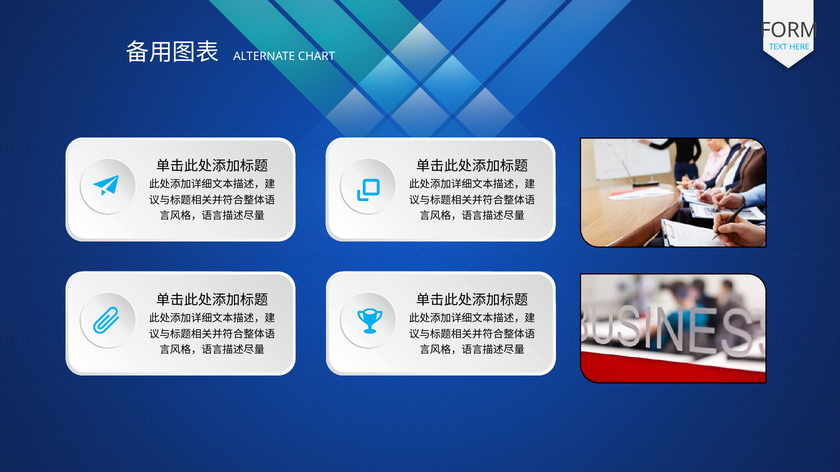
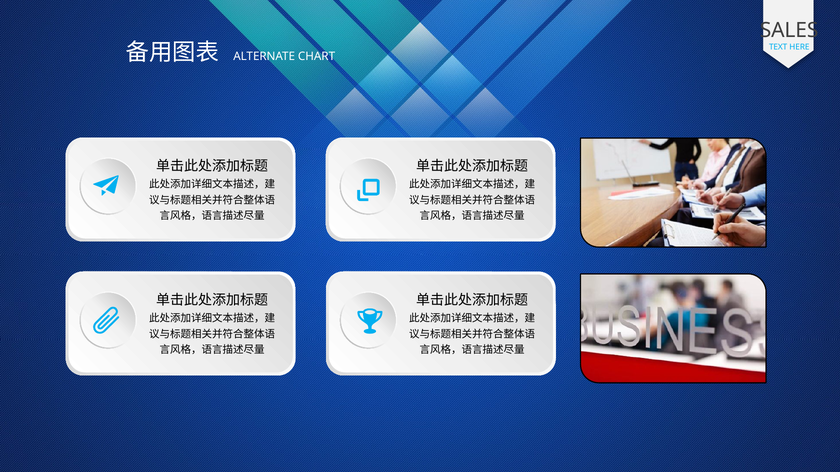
FORM: FORM -> SALES (789, 31)
